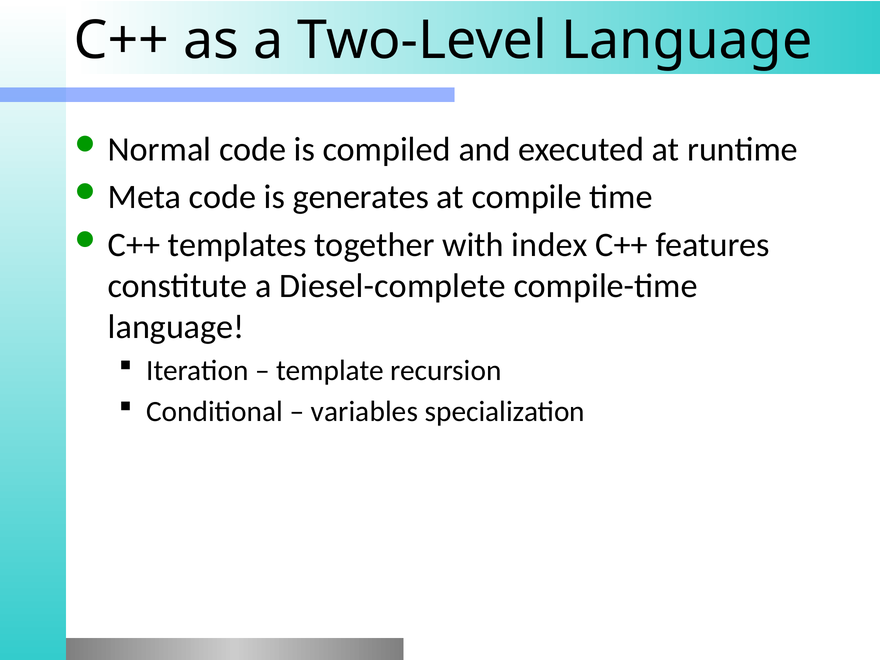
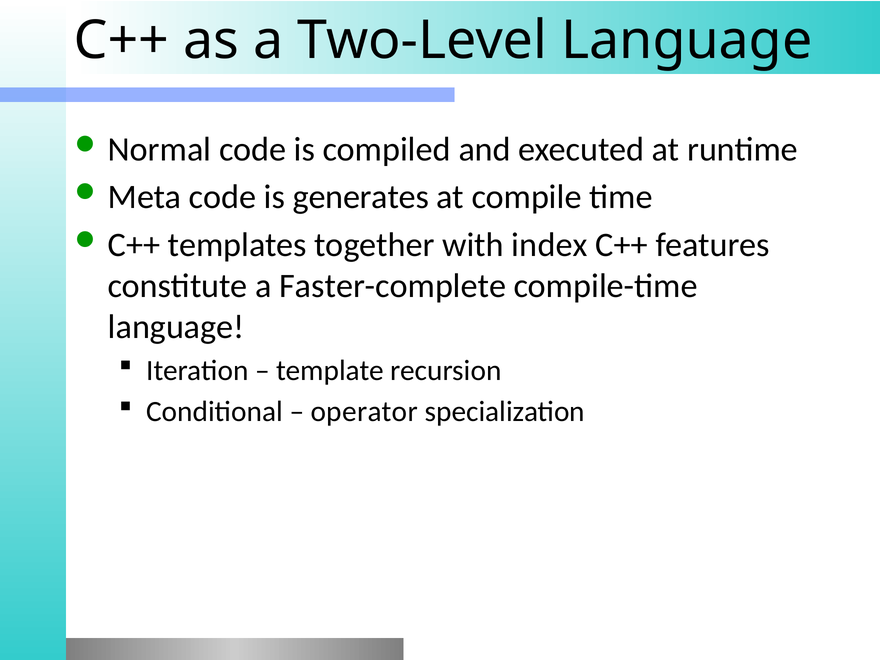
Diesel-complete: Diesel-complete -> Faster-complete (393, 286)
variables: variables -> operator (364, 412)
